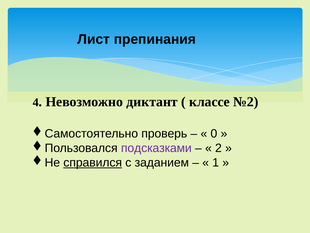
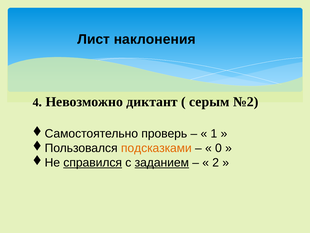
препинания: препинания -> наклонения (155, 39)
классе: классе -> серым (209, 101)
0: 0 -> 1 (214, 133)
подсказками colour: purple -> orange (156, 148)
2: 2 -> 0 (218, 148)
заданием underline: none -> present (162, 162)
1: 1 -> 2 (216, 162)
